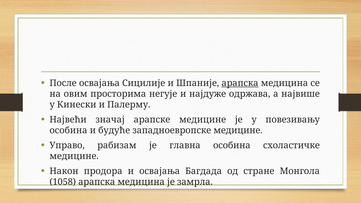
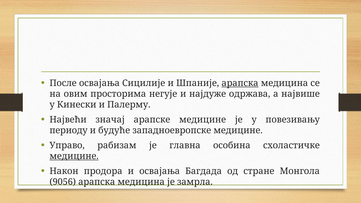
особина: особина -> периоду (69, 130)
медицине underline: none -> present (74, 156)
1058: 1058 -> 9056 (63, 182)
